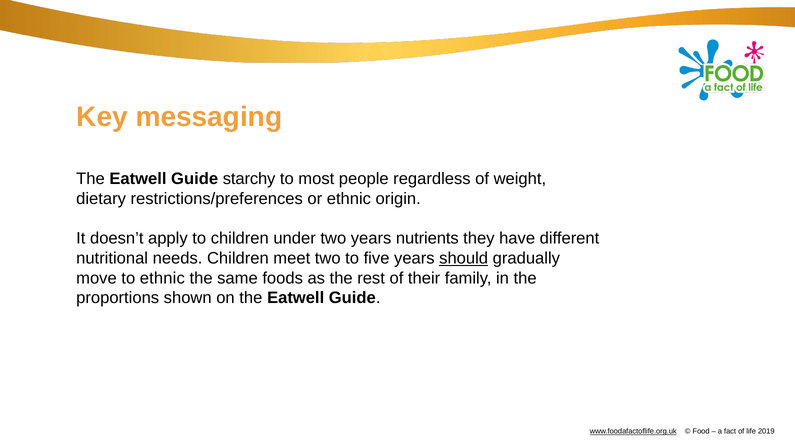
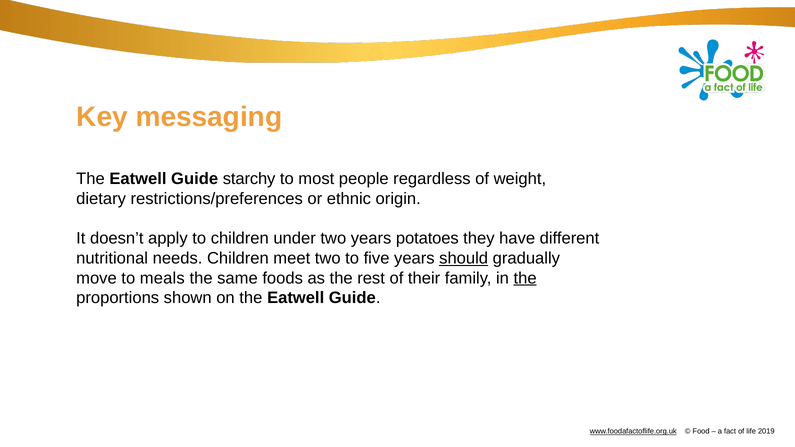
nutrients: nutrients -> potatoes (427, 238)
to ethnic: ethnic -> meals (162, 278)
the underline: none -> present (525, 278)
